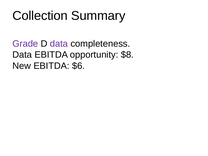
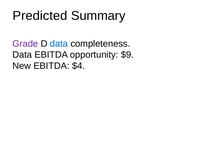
Collection: Collection -> Predicted (40, 16)
data colour: purple -> blue (59, 44)
$8: $8 -> $9 (127, 55)
$6: $6 -> $4 (78, 66)
